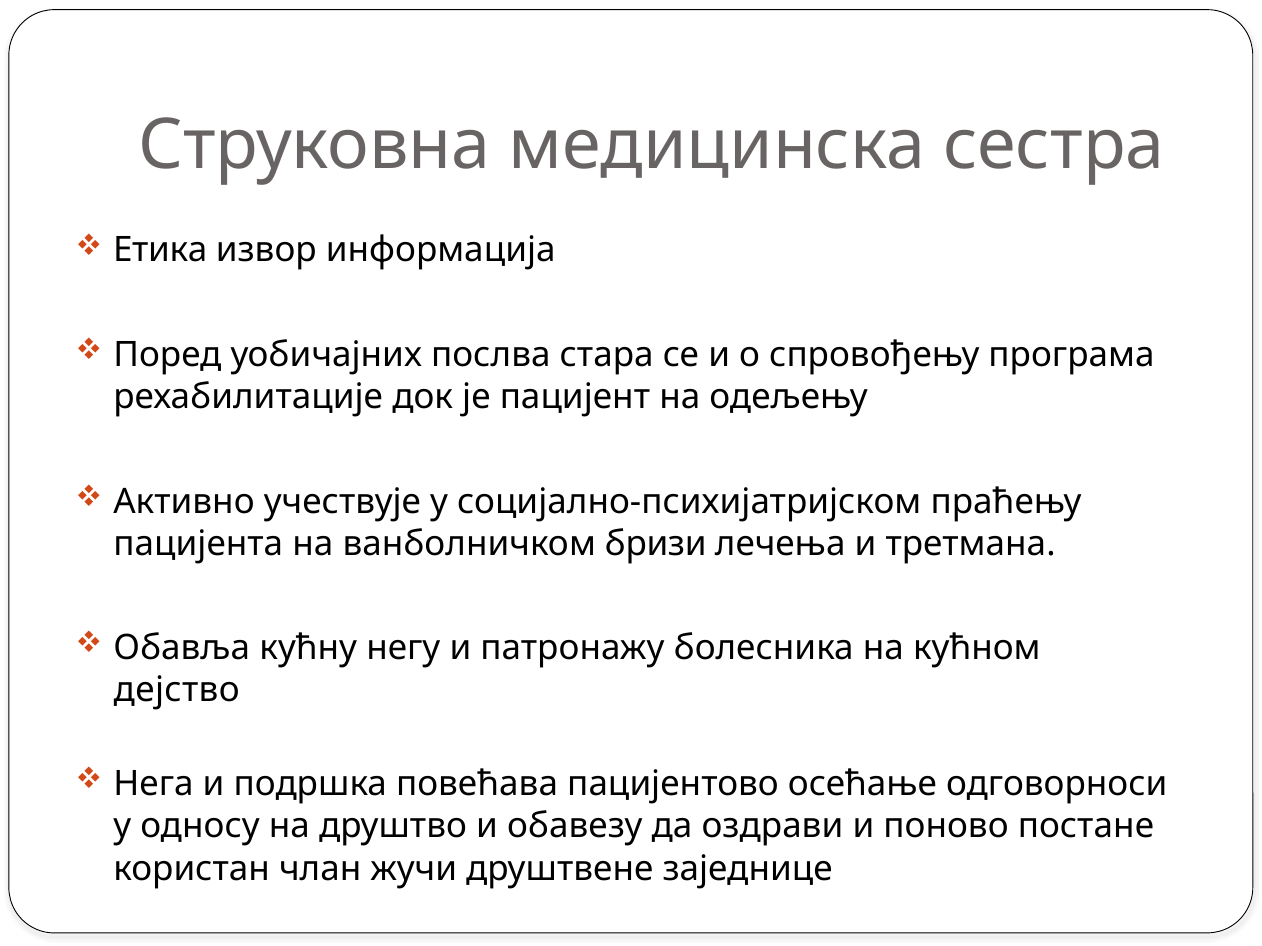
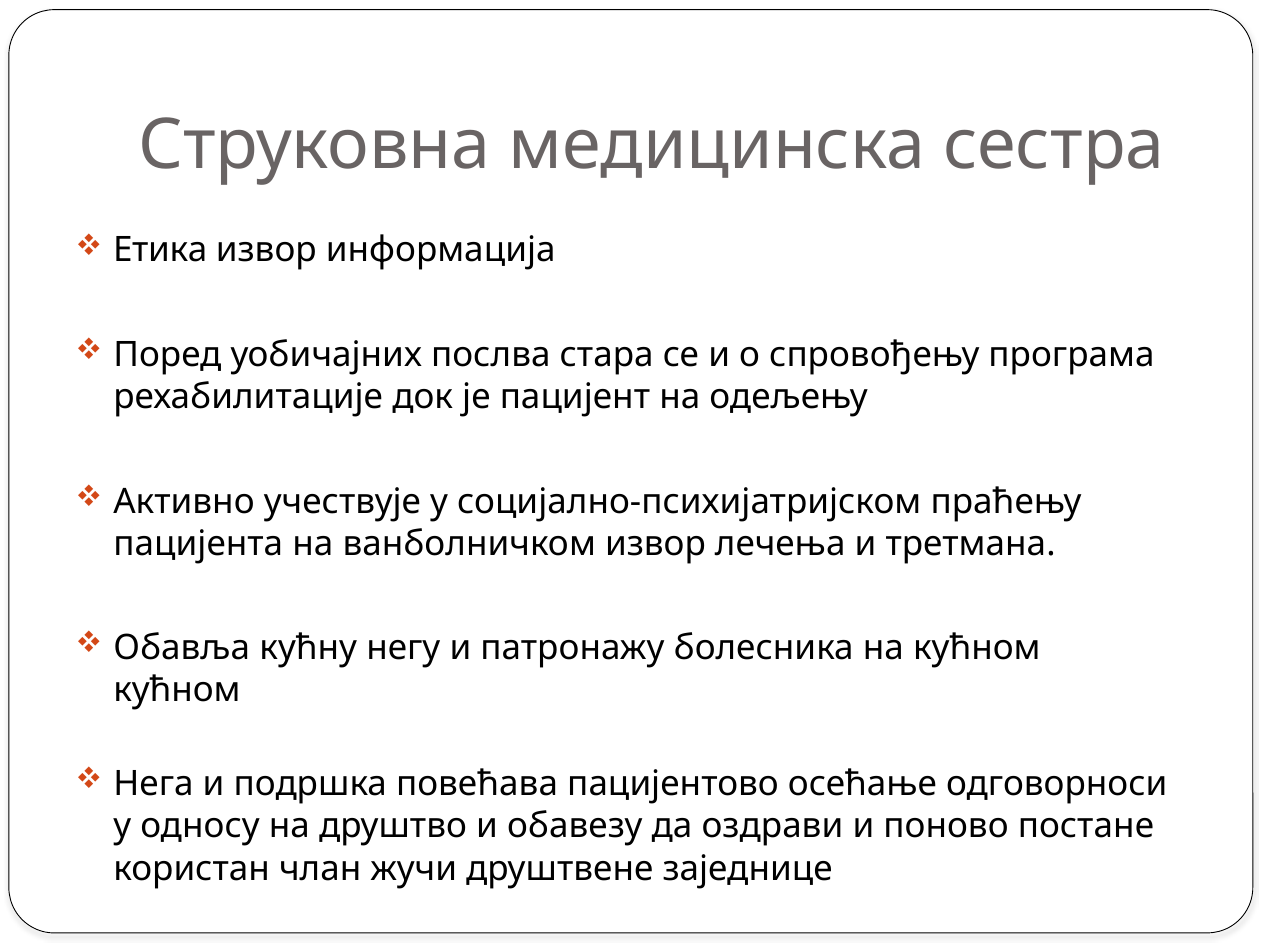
ванболничком бризи: бризи -> извор (655, 544)
дејство: дејство -> кућном (177, 690)
